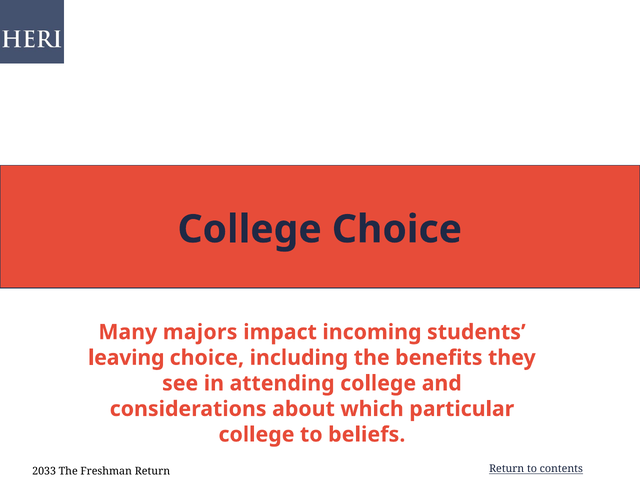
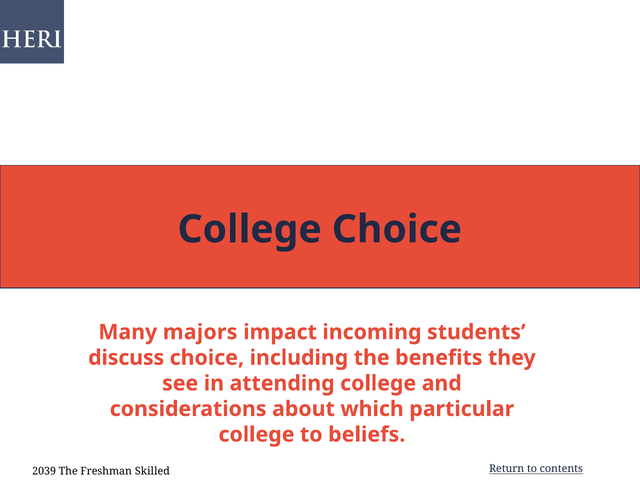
leaving: leaving -> discuss (126, 358)
2033: 2033 -> 2039 (44, 471)
Freshman Return: Return -> Skilled (152, 471)
